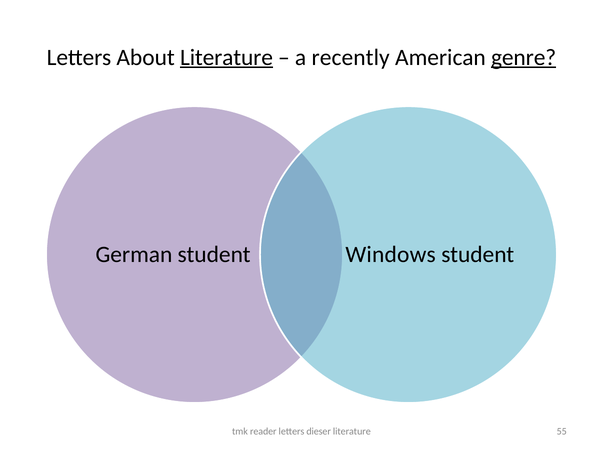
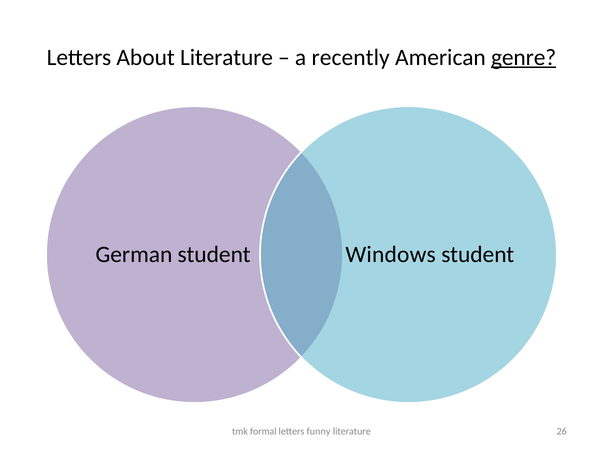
Literature underline: present -> none (226, 57)
reader: reader -> formal (263, 432)
dieser: dieser -> funny (319, 432)
55: 55 -> 26 (562, 432)
